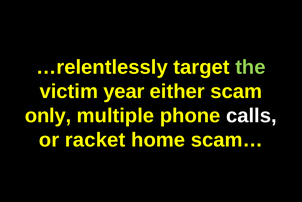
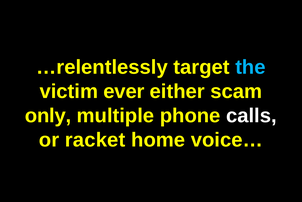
the colour: light green -> light blue (250, 67)
year: year -> ever (124, 92)
scam…: scam… -> voice… (227, 140)
